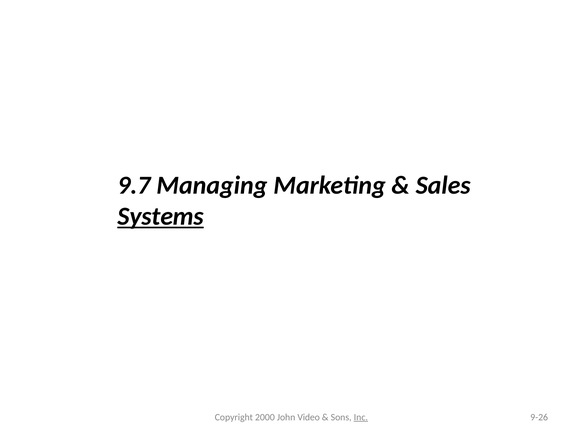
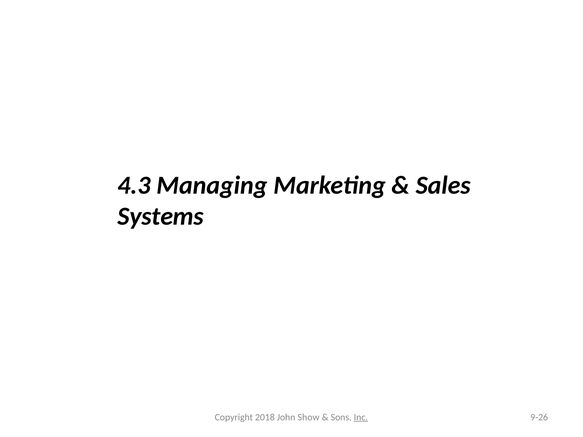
9.7: 9.7 -> 4.3 (134, 185)
Systems underline: present -> none (161, 217)
2000: 2000 -> 2018 (265, 417)
Video: Video -> Show (309, 417)
